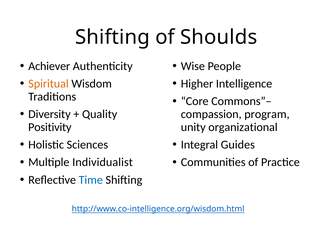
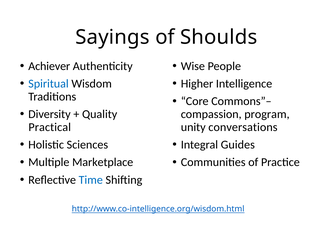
Shifting: Shifting -> Sayings (112, 37)
Spiritual colour: orange -> blue (48, 84)
Positivity: Positivity -> Practical (50, 128)
organizational: organizational -> conversations (243, 128)
Individualist: Individualist -> Marketplace (103, 163)
